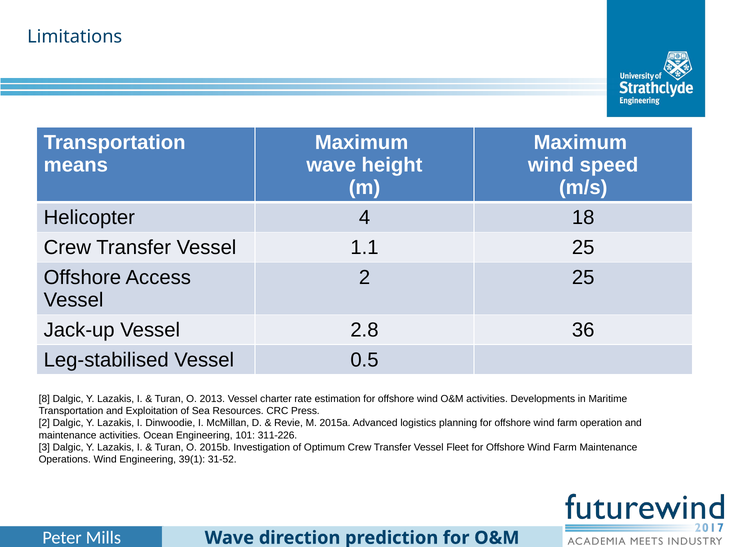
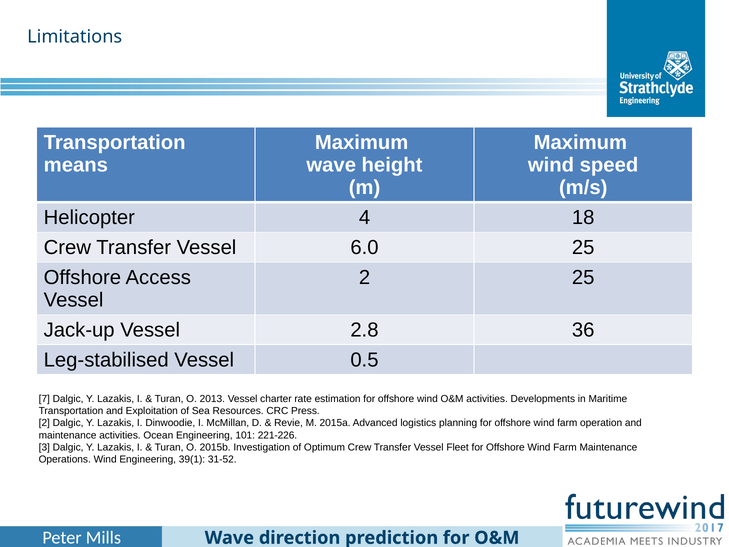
1.1: 1.1 -> 6.0 (364, 247)
8: 8 -> 7 (44, 399)
311-226: 311-226 -> 221-226 (277, 435)
